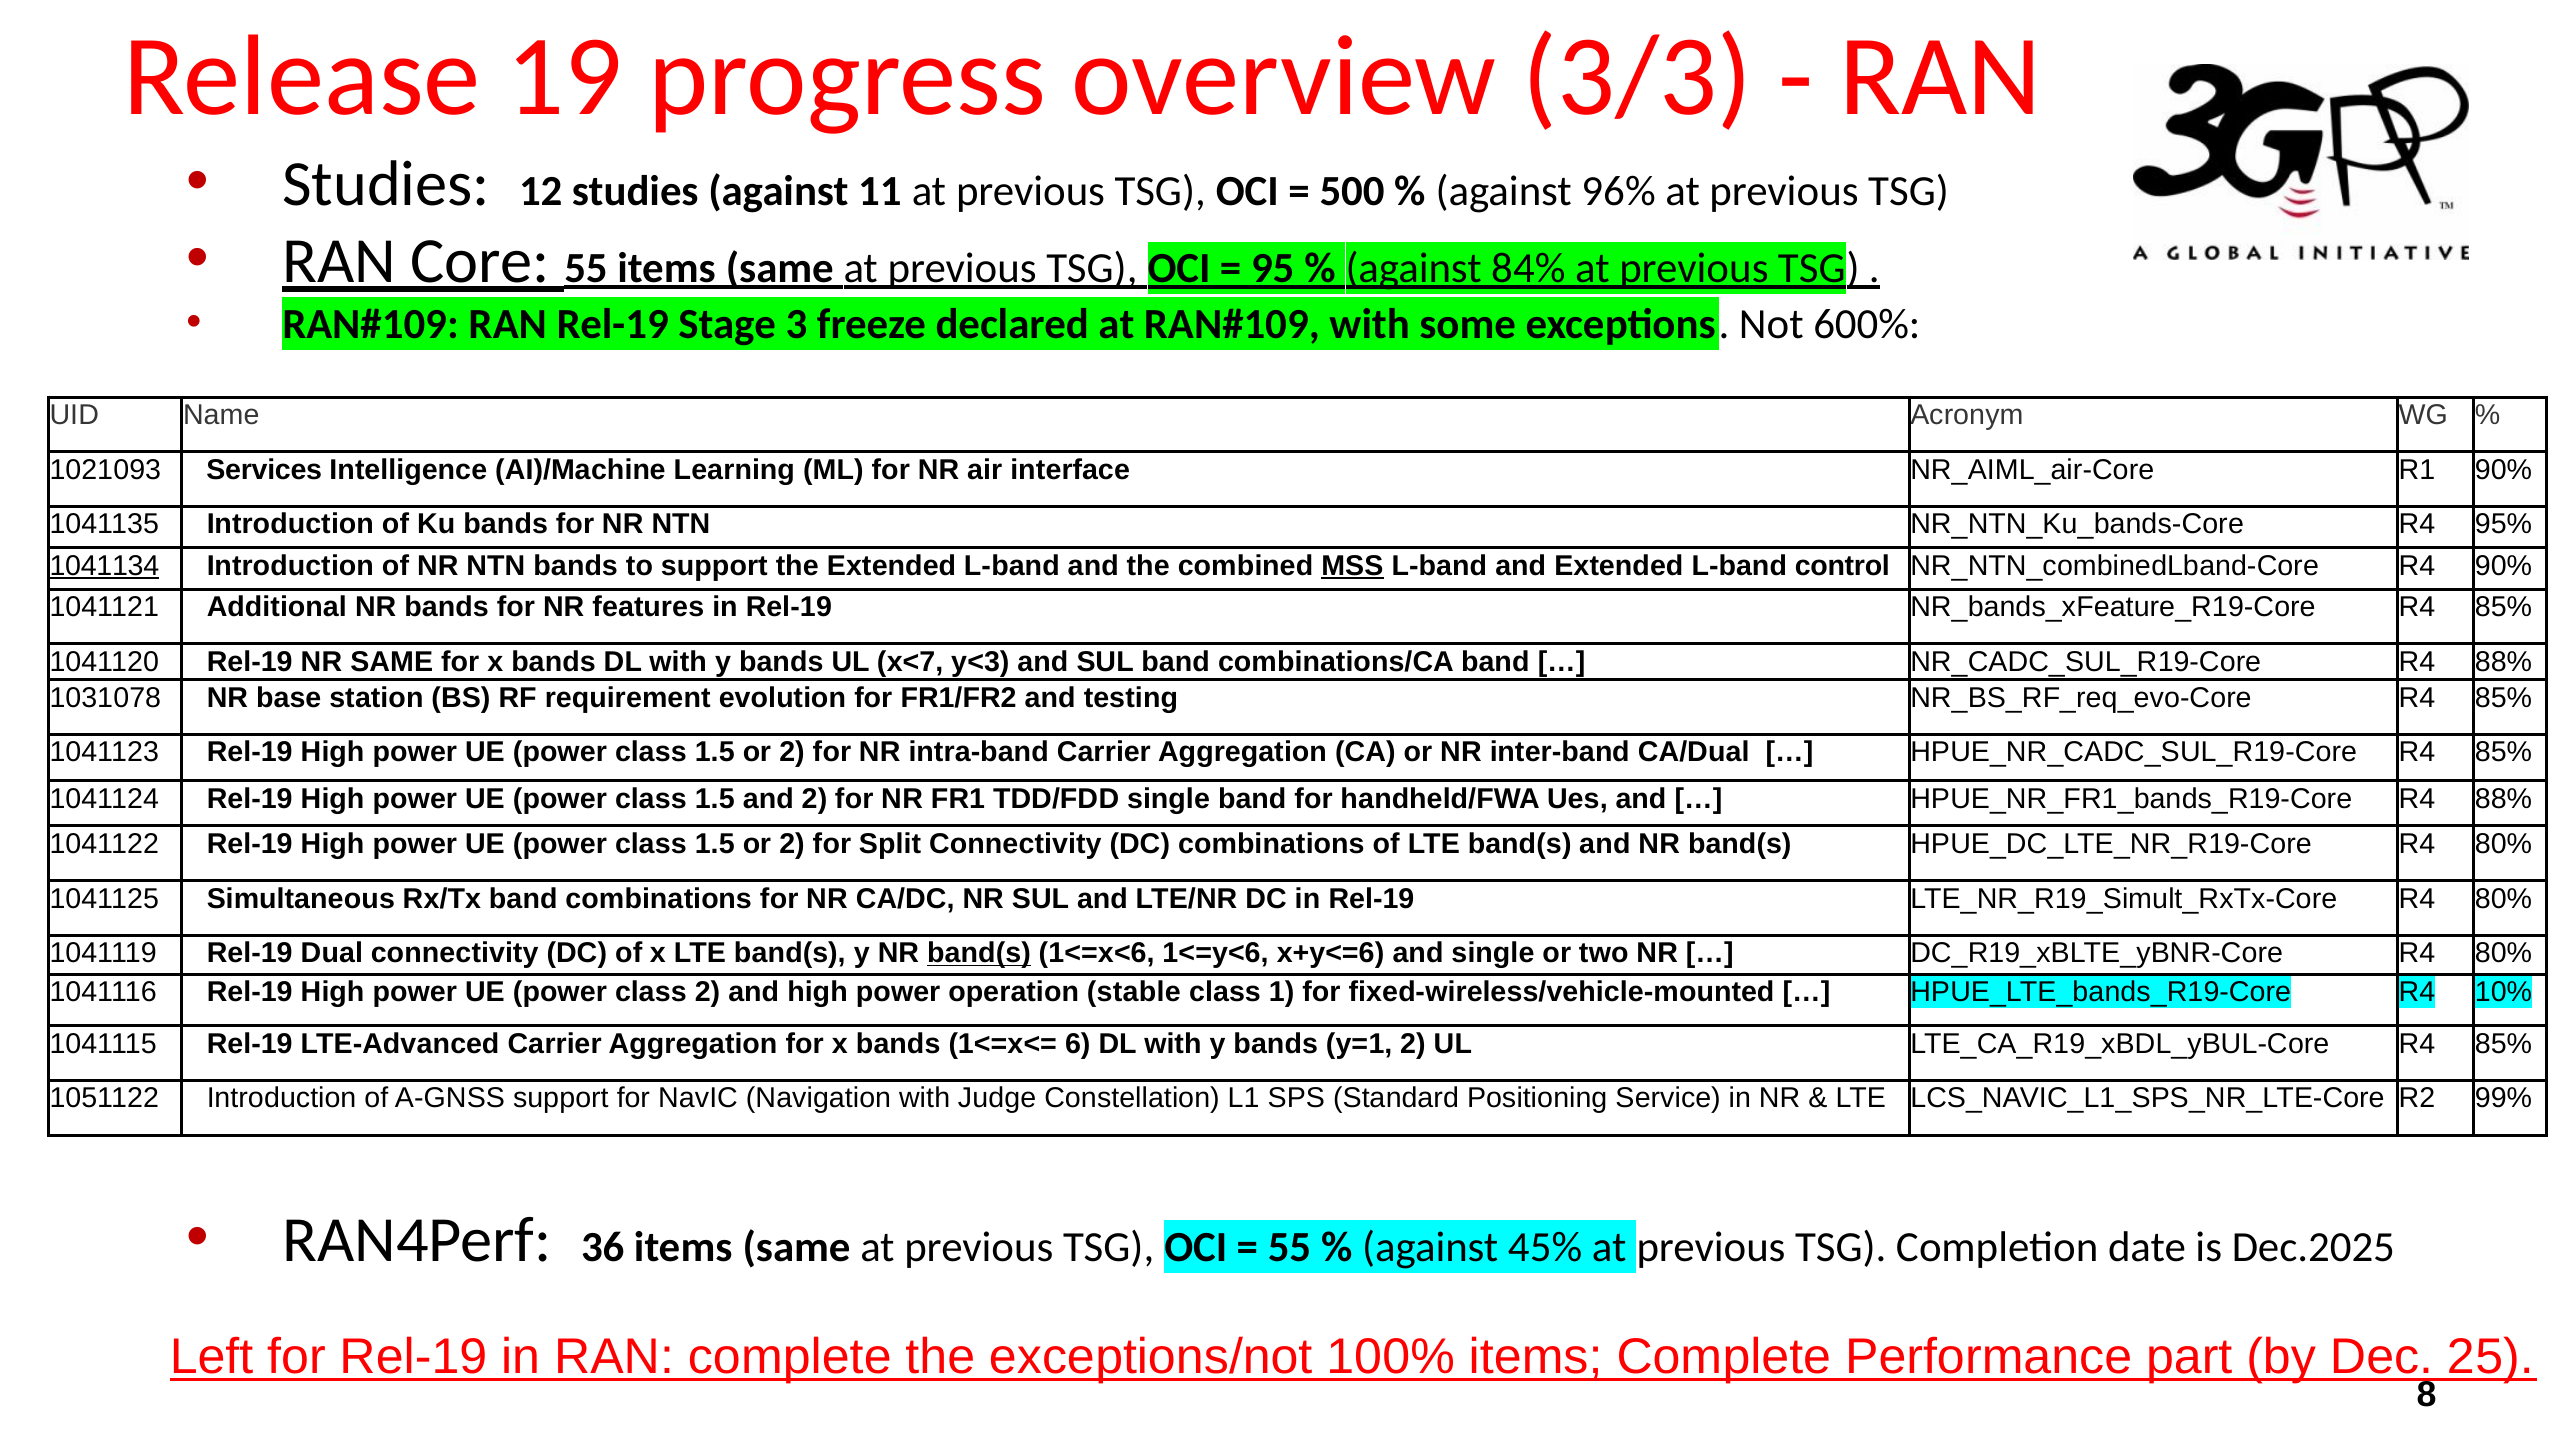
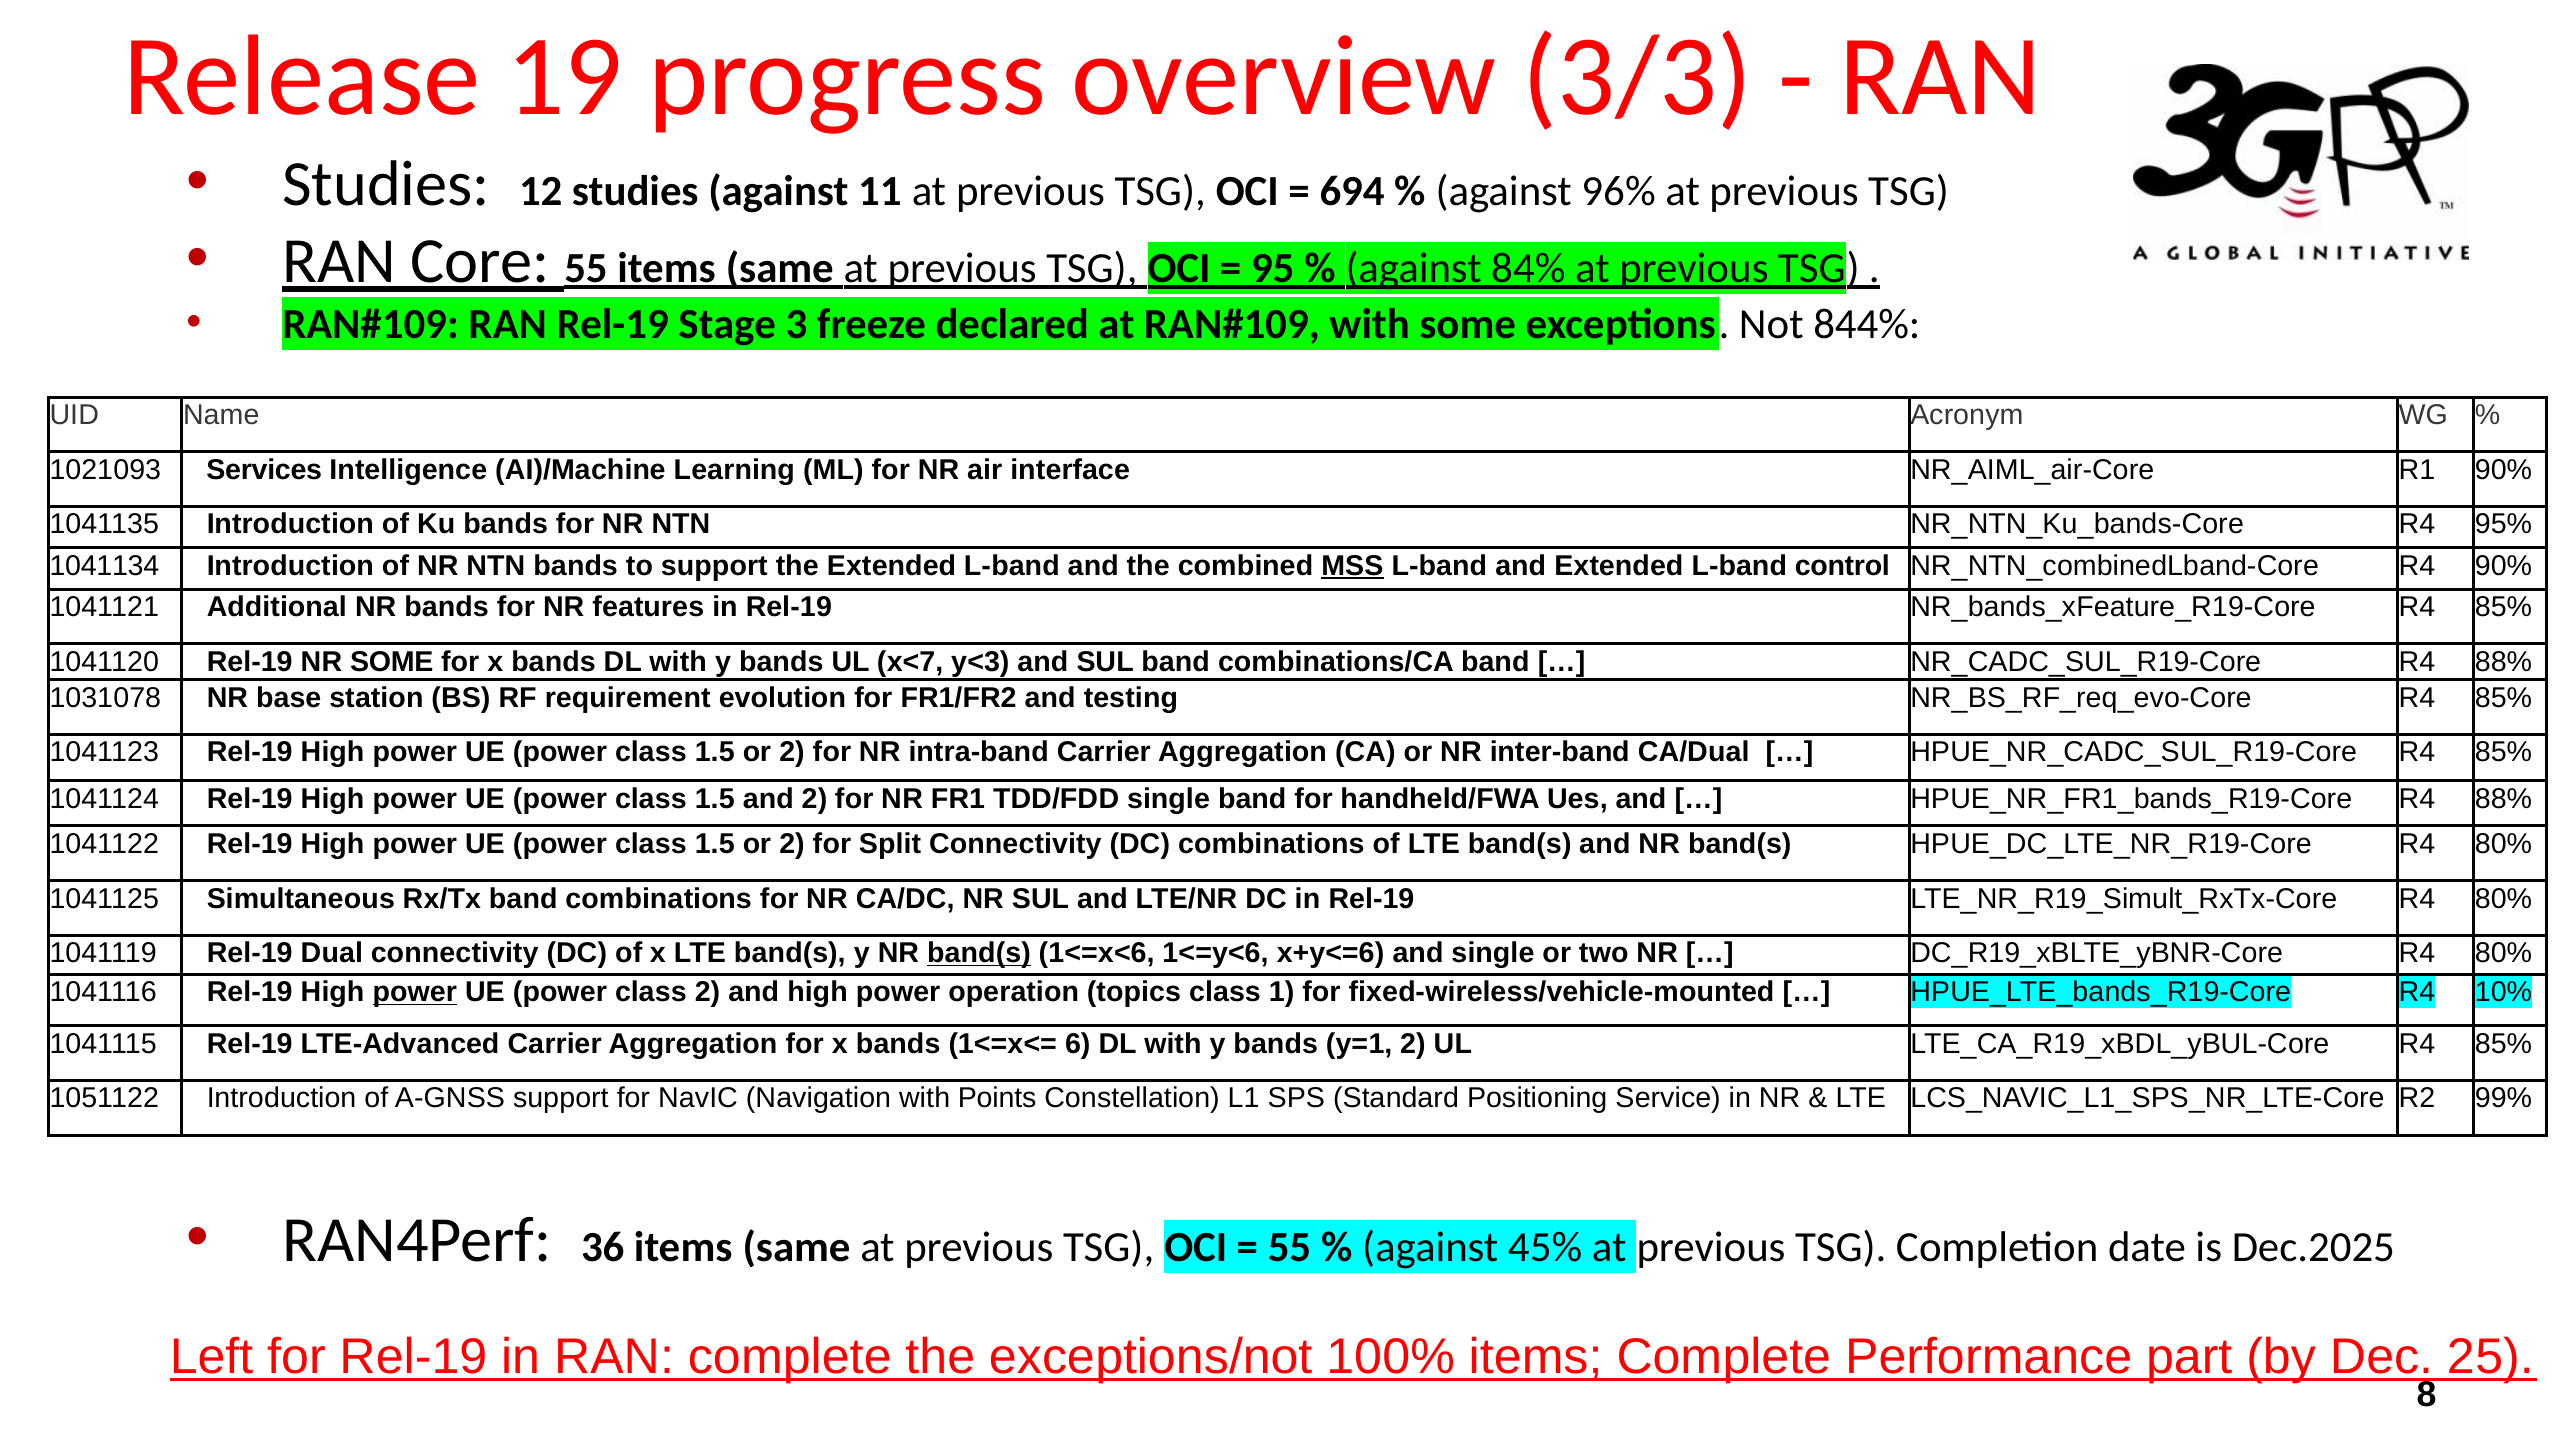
500: 500 -> 694 (1352, 191)
600%: 600% -> 844% (1867, 324)
1041134 underline: present -> none (104, 566)
NR SAME: SAME -> SOME (392, 662)
power underline: none -> present (415, 992)
stable: stable -> topics (1134, 992)
Judge: Judge -> Points (997, 1098)
